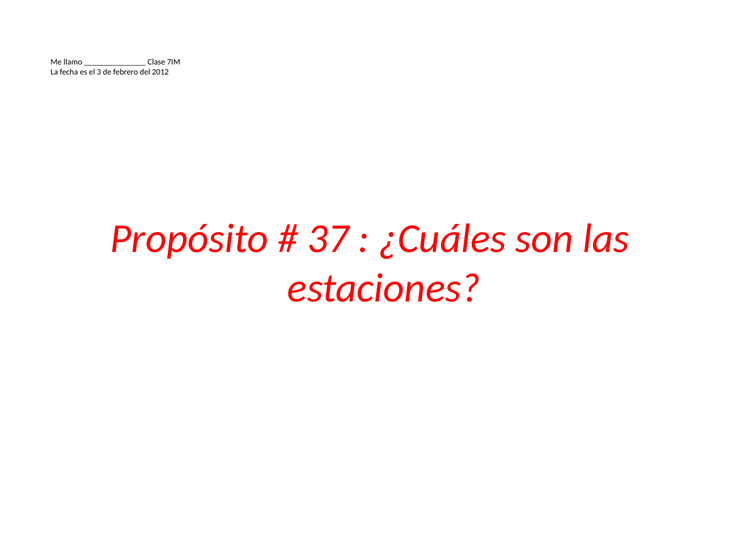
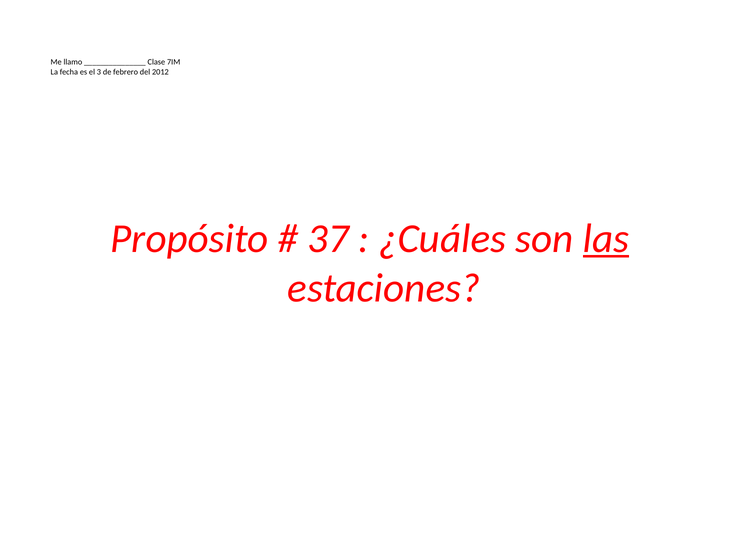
las underline: none -> present (606, 239)
